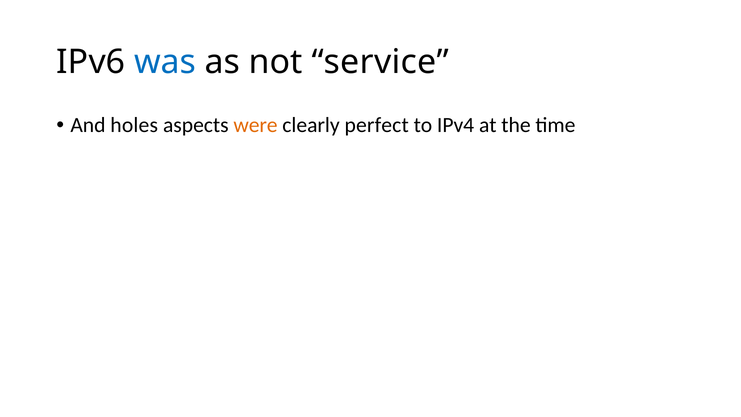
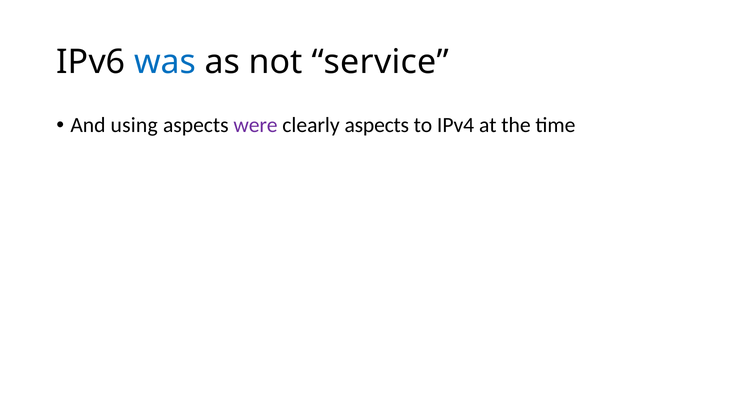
holes: holes -> using (134, 125)
were colour: orange -> purple (256, 125)
clearly perfect: perfect -> aspects (377, 125)
